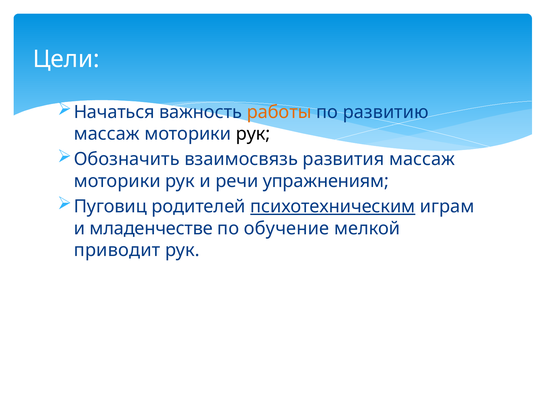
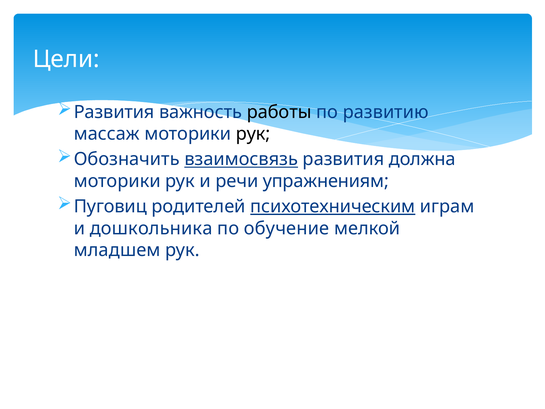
Начаться: Начаться -> Развития (114, 112)
работы colour: orange -> black (279, 112)
взаимосвязь underline: none -> present (241, 159)
развития массаж: массаж -> должна (422, 159)
младенчестве: младенчестве -> дошкольника (151, 228)
приводит: приводит -> младшем (117, 250)
